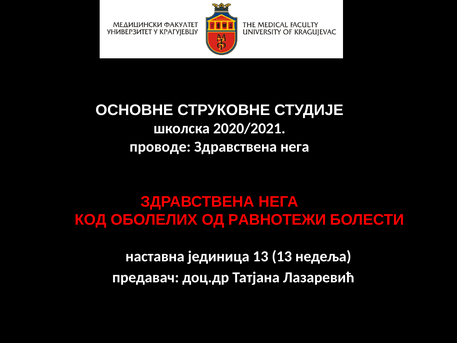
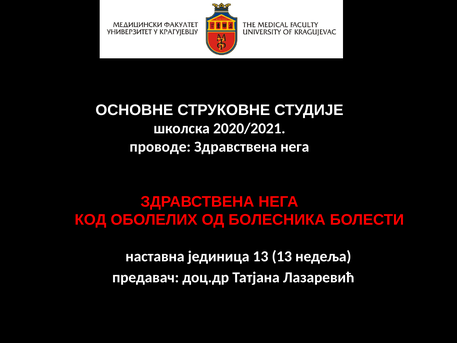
РАВНОТЕЖИ: РАВНОТЕЖИ -> БОЛЕСНИКА (277, 220)
